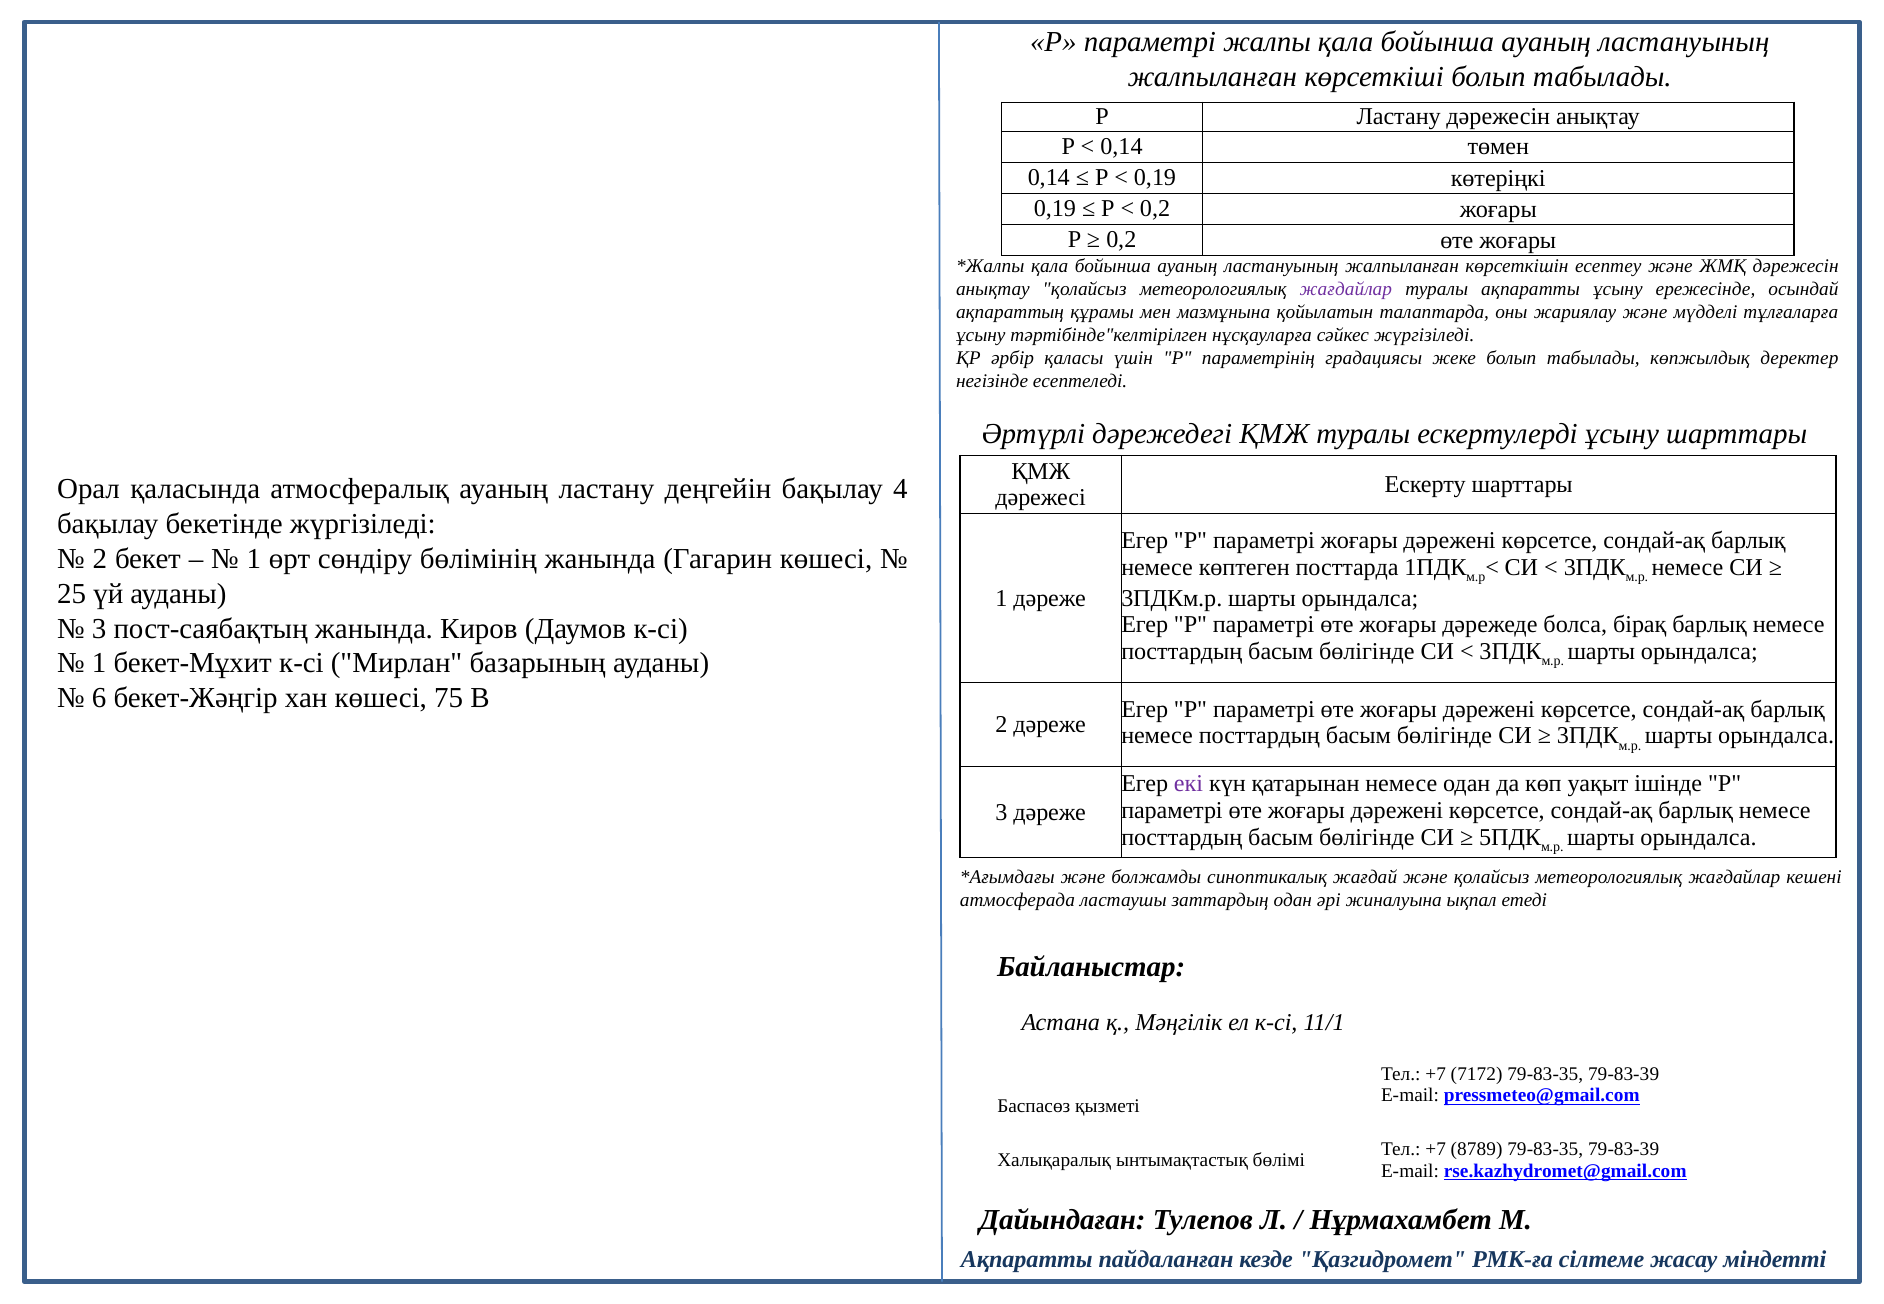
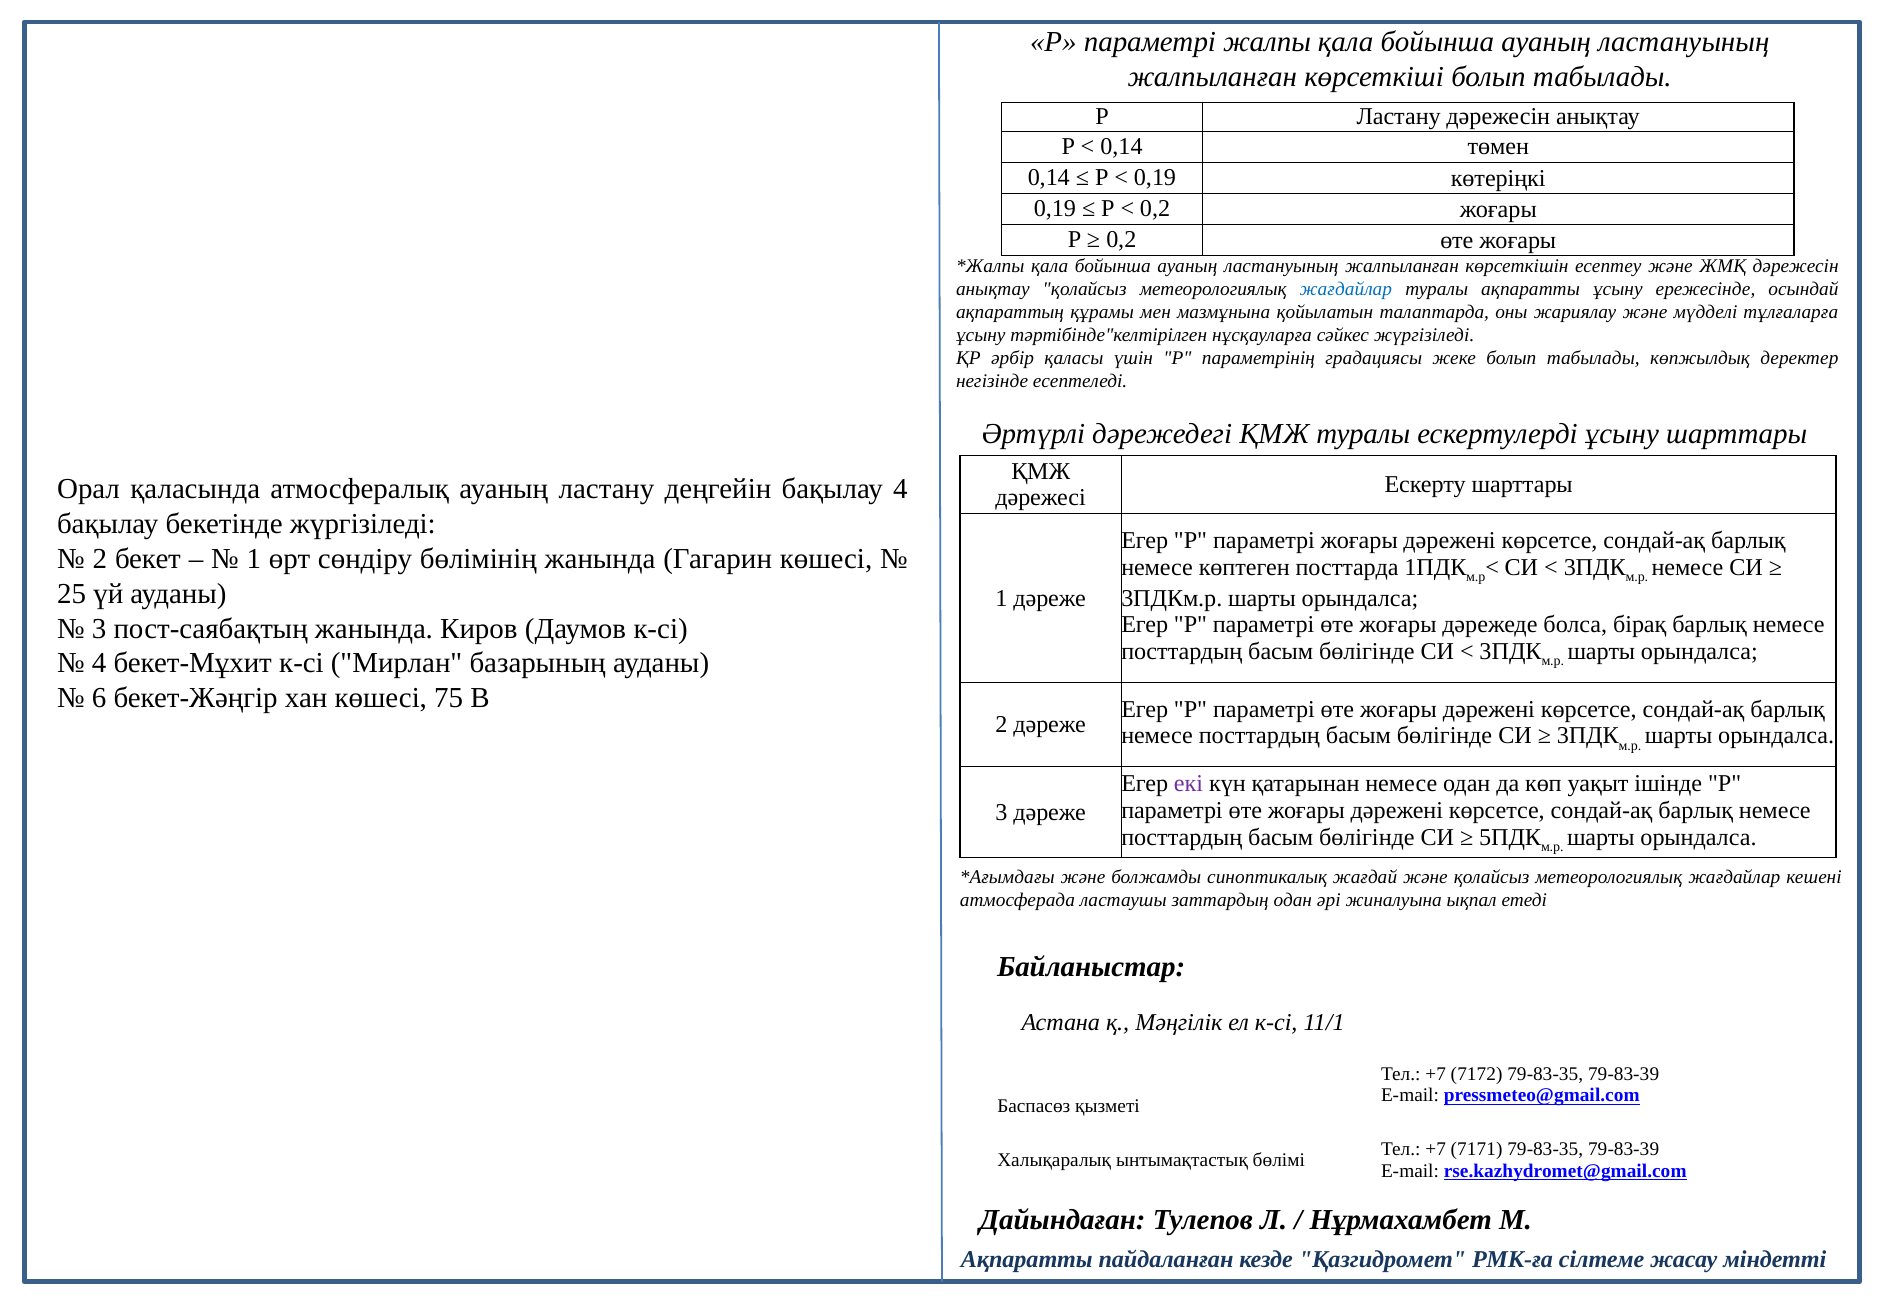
жағдайлар colour: purple -> blue (1346, 289)
1: 1 -> 4 (99, 663)
8789: 8789 -> 7171 (1477, 1150)
